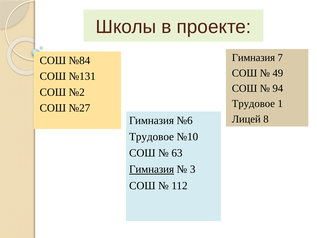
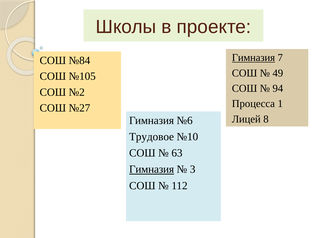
Гимназия underline: none -> present (253, 58)
№131: №131 -> №105 (82, 76)
Трудовое: Трудовое -> Процесса (253, 104)
